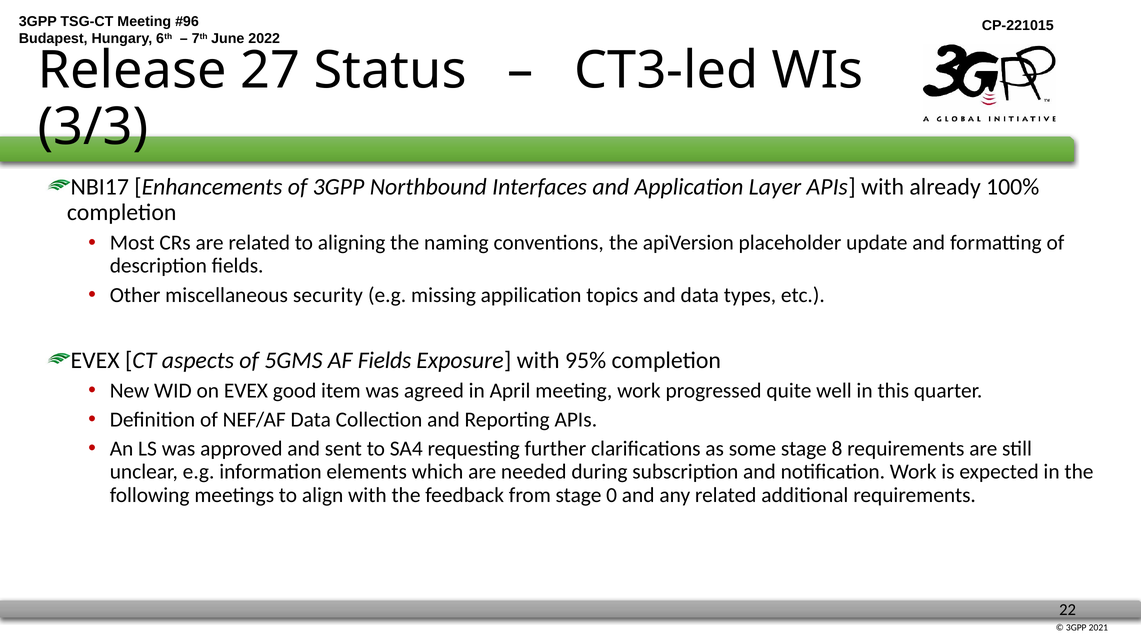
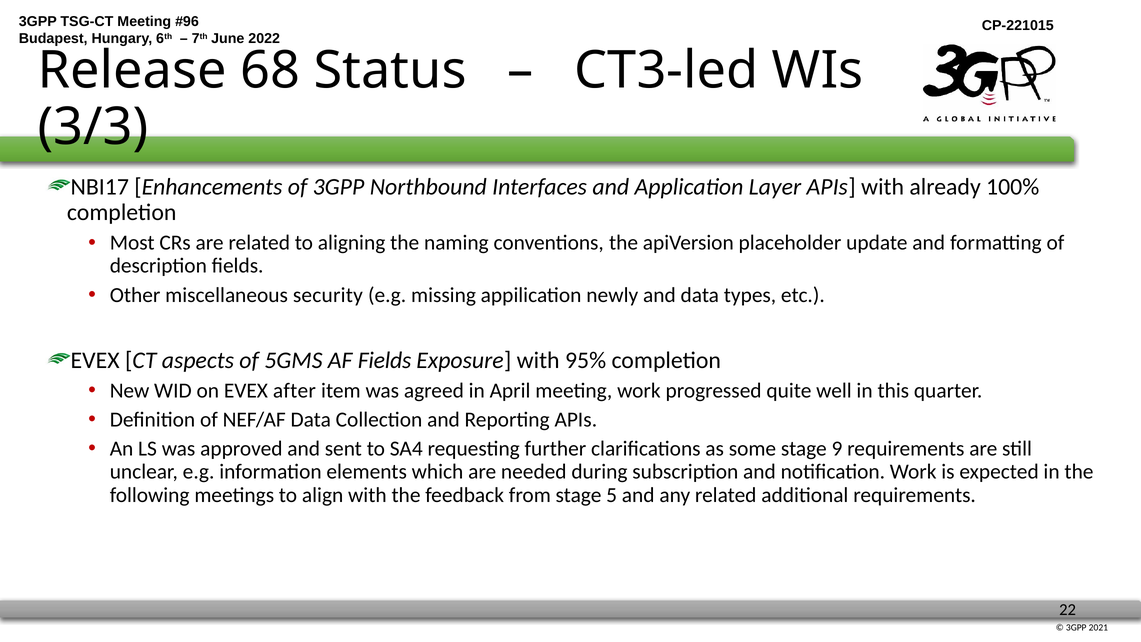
27: 27 -> 68 (270, 70)
topics: topics -> newly (612, 295)
good: good -> after (294, 390)
8: 8 -> 9 (837, 449)
0: 0 -> 5 (612, 495)
